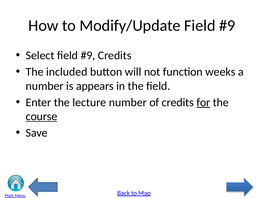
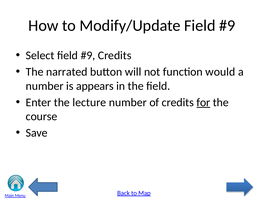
included: included -> narrated (67, 72)
weeks: weeks -> would (220, 72)
course underline: present -> none (42, 116)
